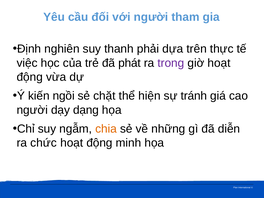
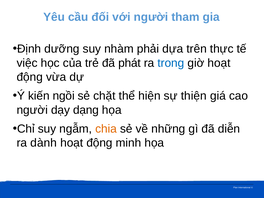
nghiên: nghiên -> dưỡng (62, 49)
thanh: thanh -> nhàm (119, 49)
trong colour: purple -> blue (171, 63)
tránh: tránh -> thiện (194, 96)
chức: chức -> dành (44, 143)
